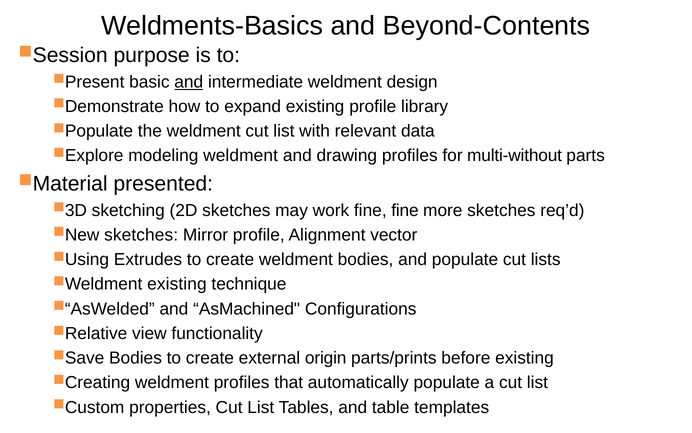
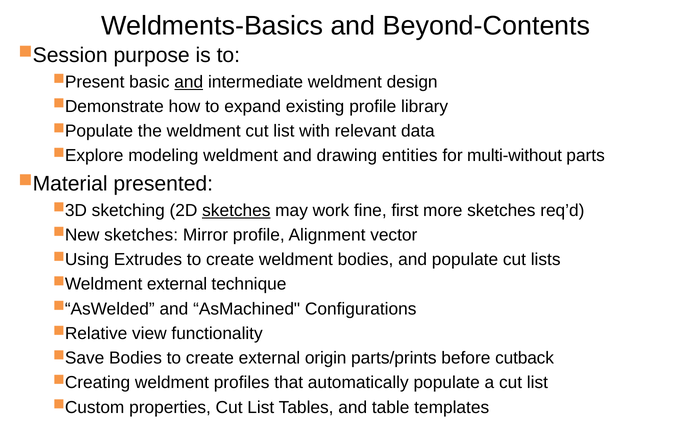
drawing profiles: profiles -> entities (410, 156)
sketches underline: none -> present (236, 210)
fine fine: fine -> first (405, 210)
existing: existing -> external (177, 284)
before existing: existing -> cutback (525, 358)
